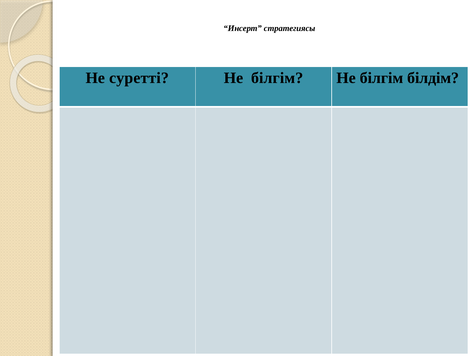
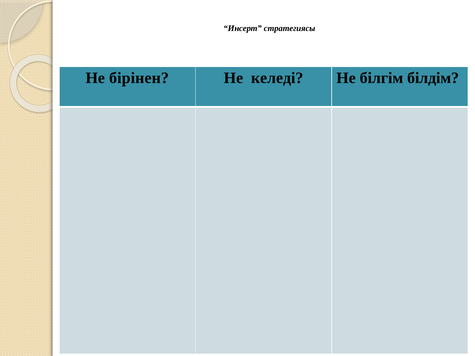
суретті: суретті -> бірінен (139, 78)
білгім: білгім -> келеді (277, 78)
